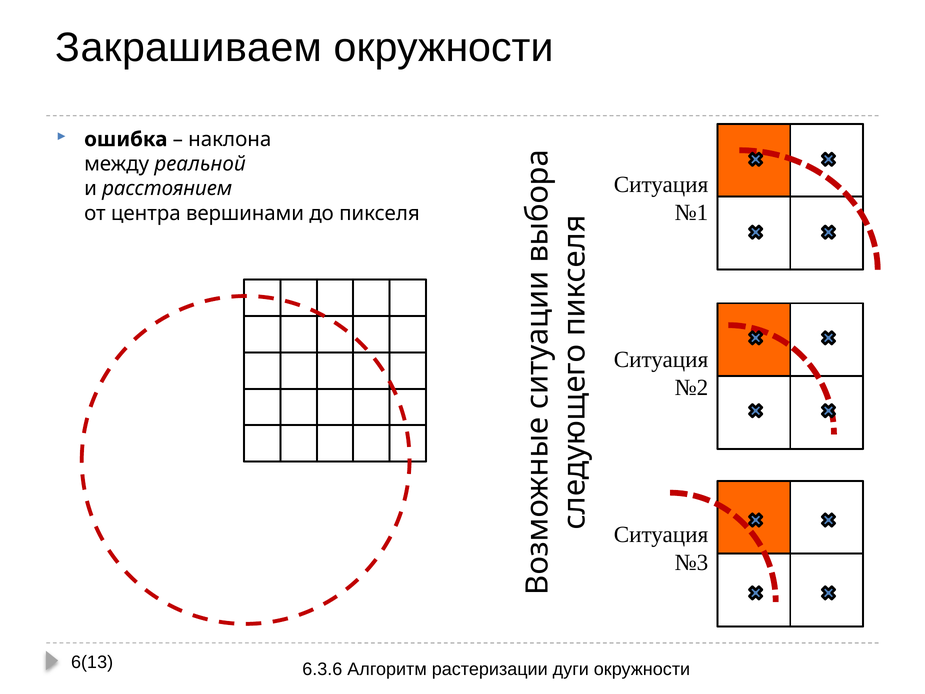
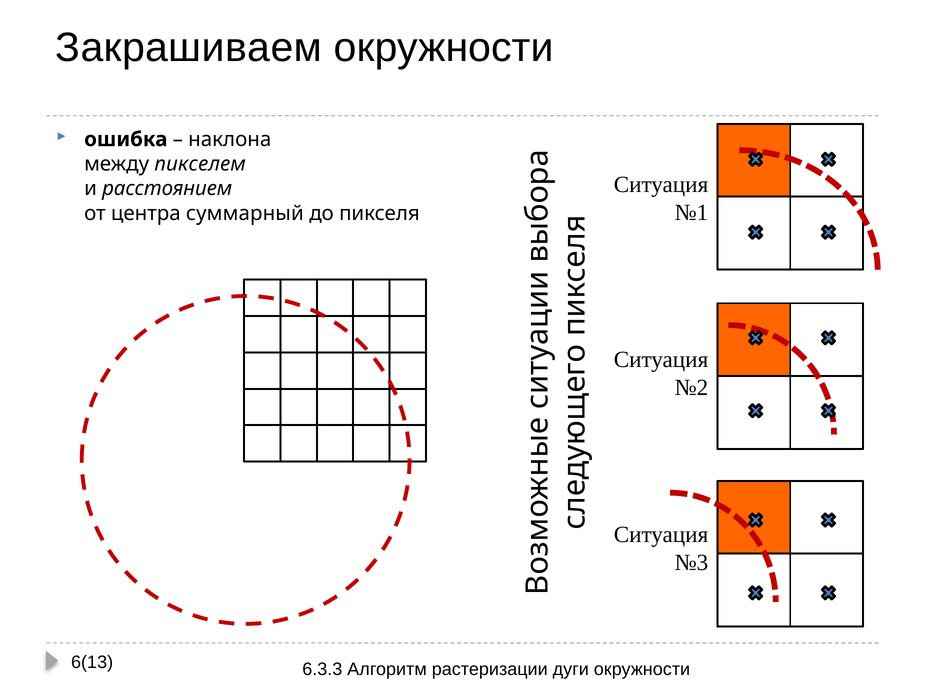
реальной: реальной -> пикселем (200, 164)
вершинами: вершинами -> суммарный (245, 213)
6.3.6: 6.3.6 -> 6.3.3 (322, 669)
